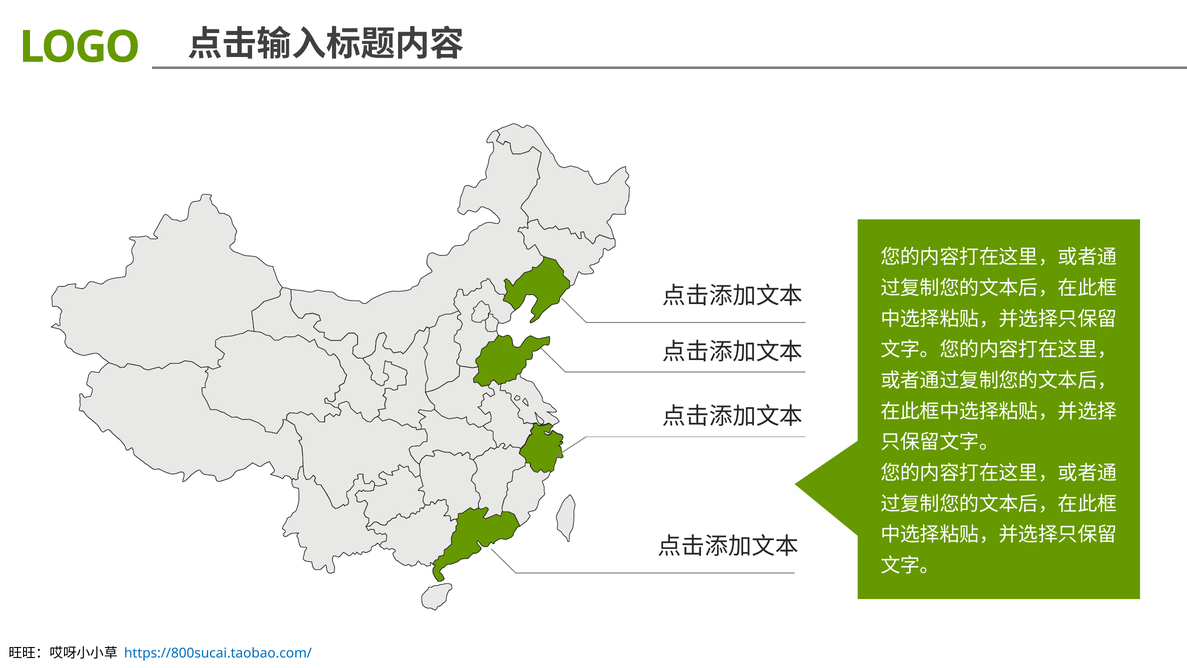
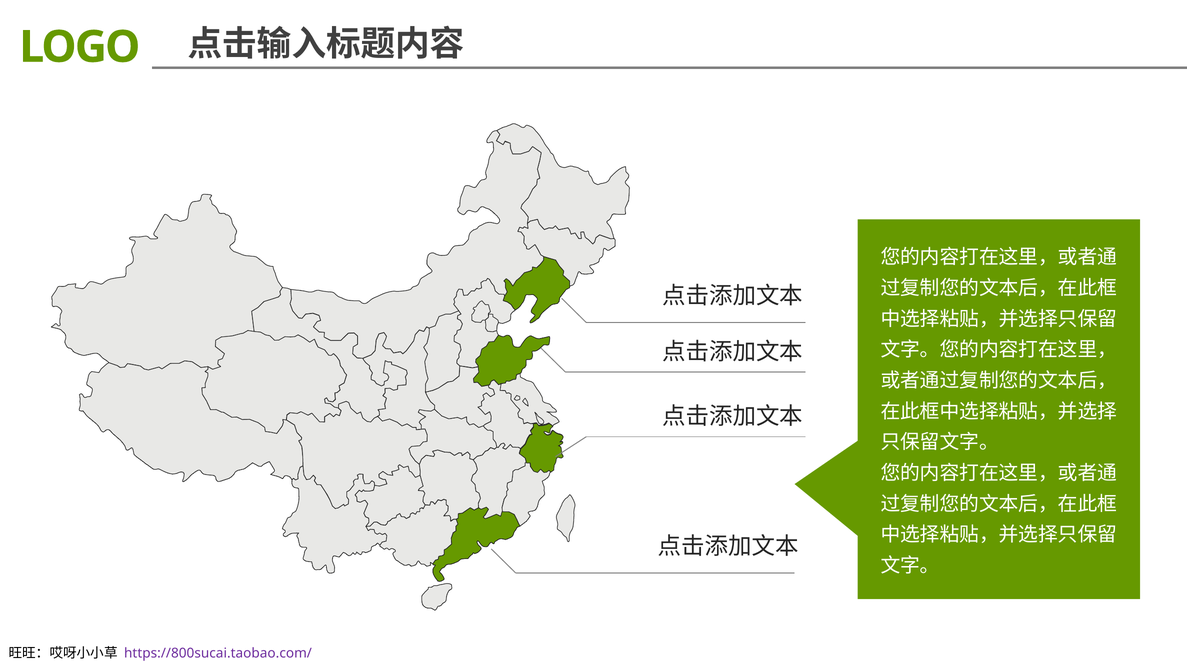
https://800sucai.taobao.com/ colour: blue -> purple (218, 653)
